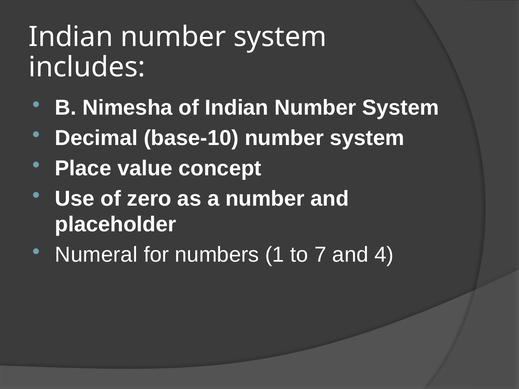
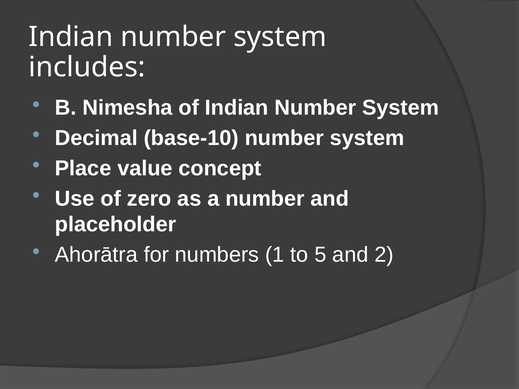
Numeral: Numeral -> Ahorātra (96, 255)
7: 7 -> 5 (320, 255)
4: 4 -> 2 (384, 255)
